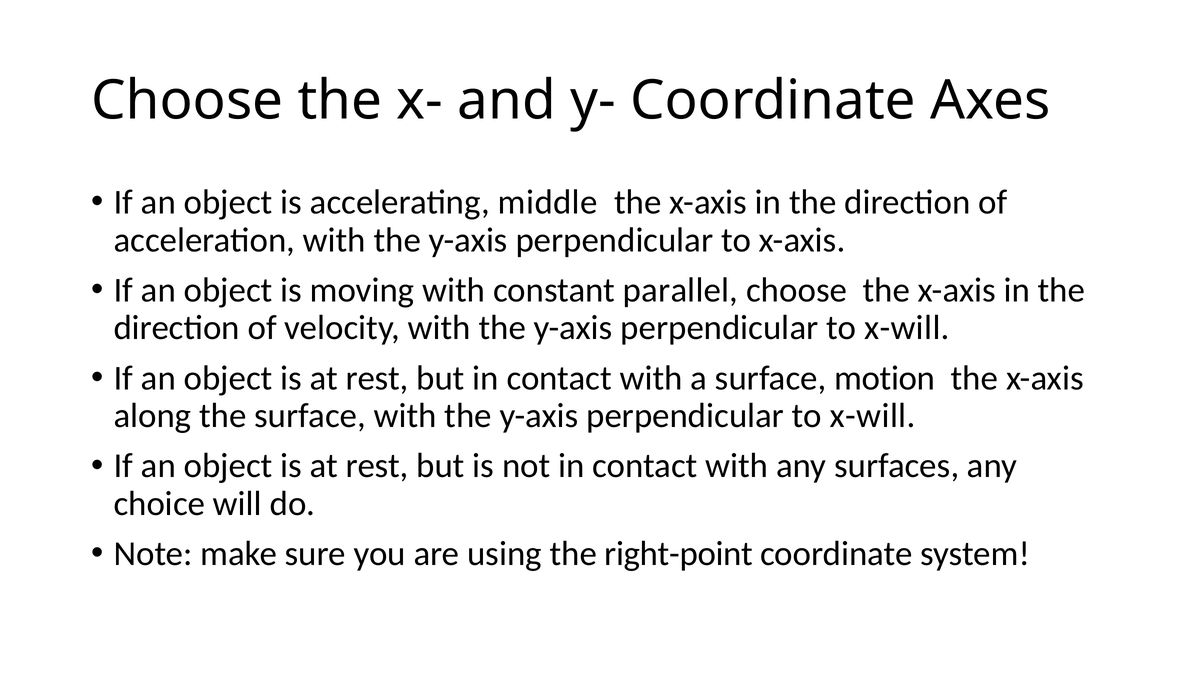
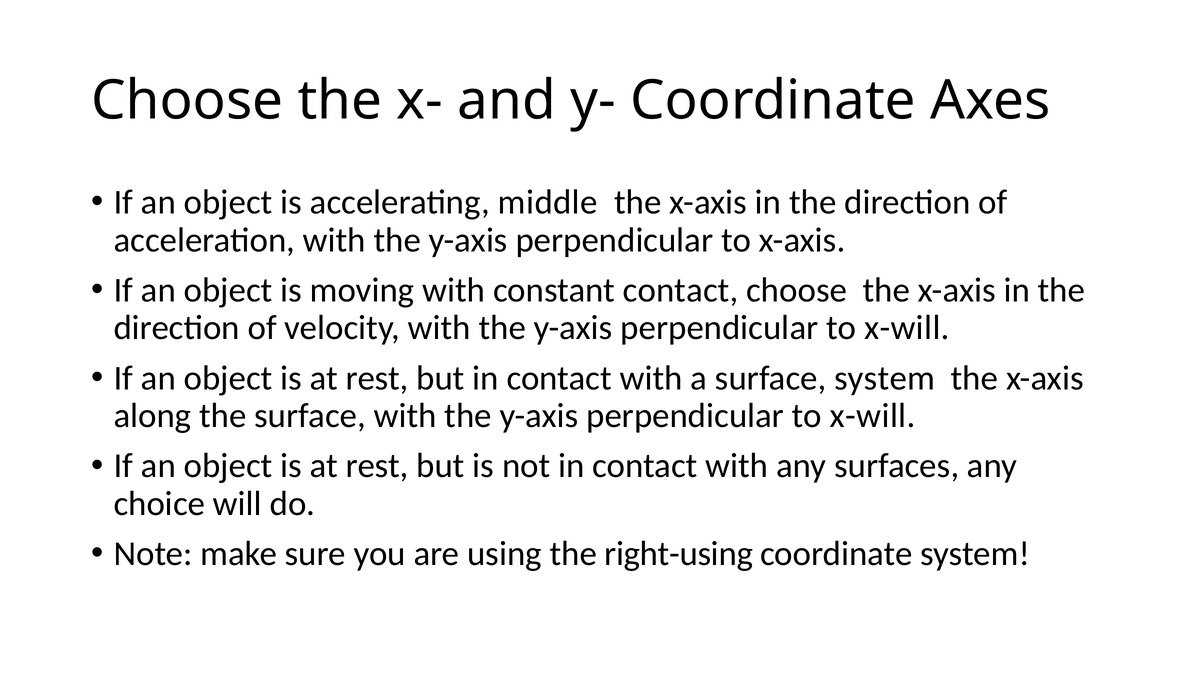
constant parallel: parallel -> contact (681, 290)
surface motion: motion -> system (885, 378)
right-point: right-point -> right-using (679, 554)
